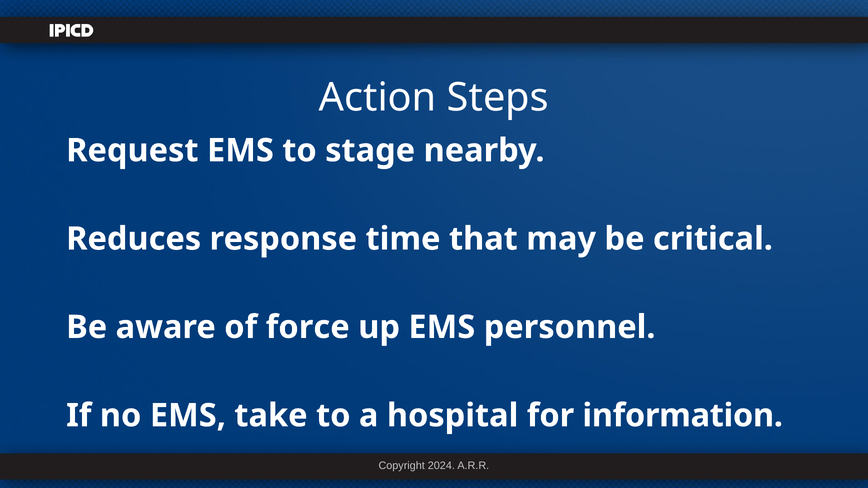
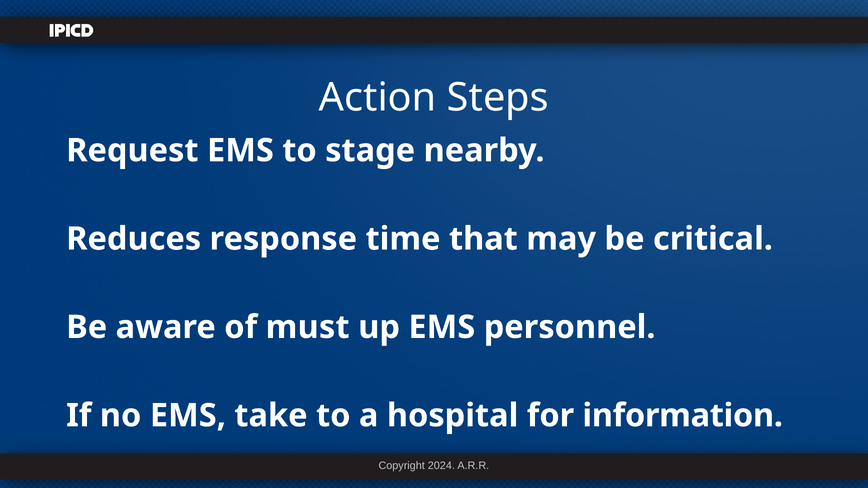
force: force -> must (308, 327)
